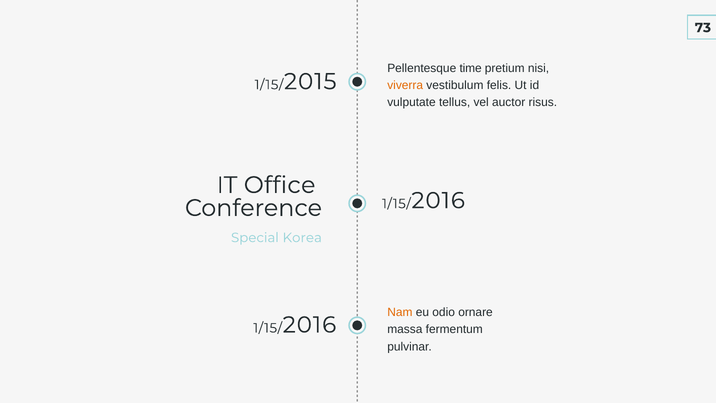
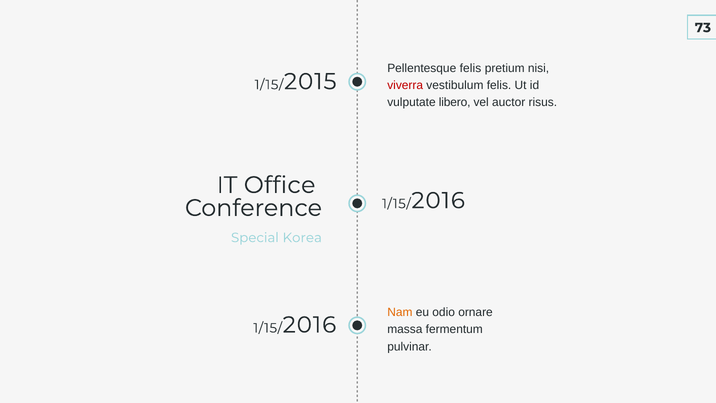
Pellentesque time: time -> felis (470, 68)
viverra colour: orange -> red (405, 85)
tellus: tellus -> libero (455, 102)
